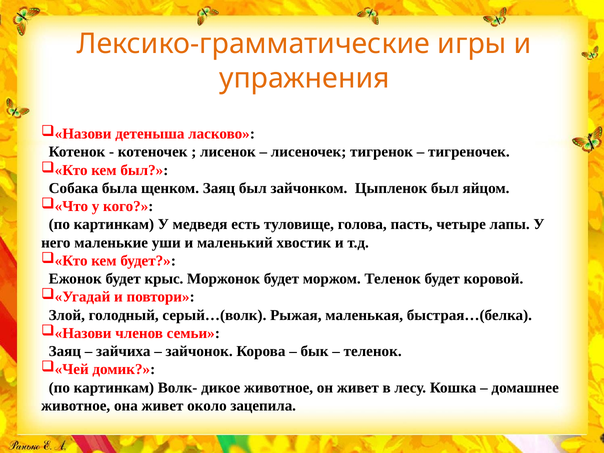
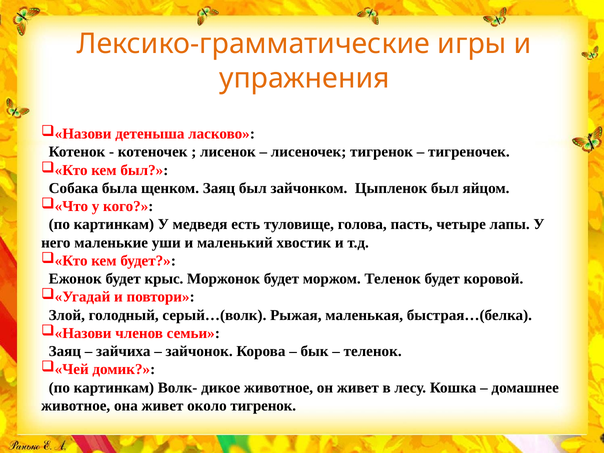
около зацепила: зацепила -> тигренок (263, 406)
